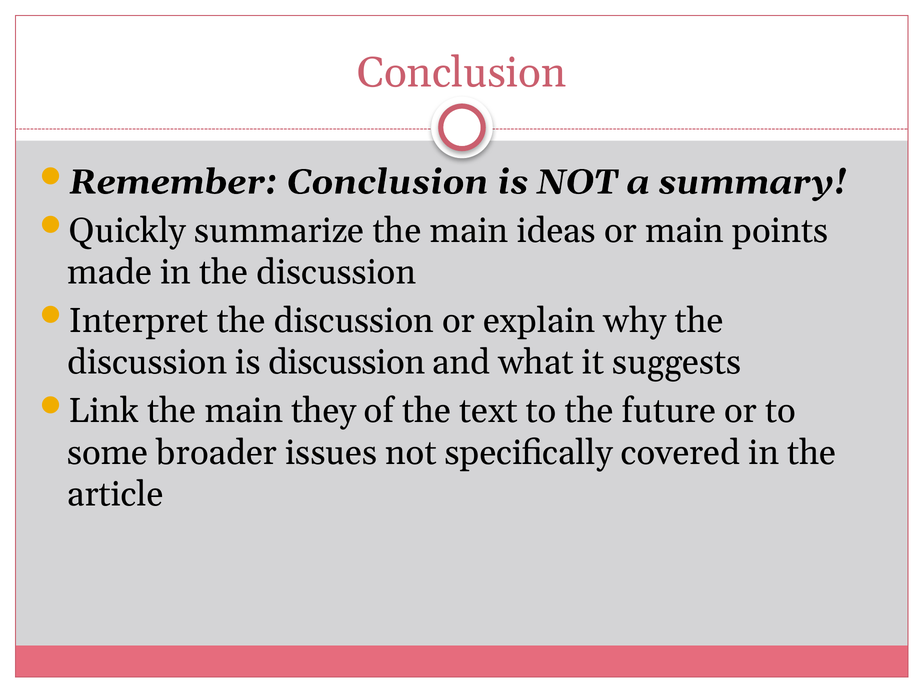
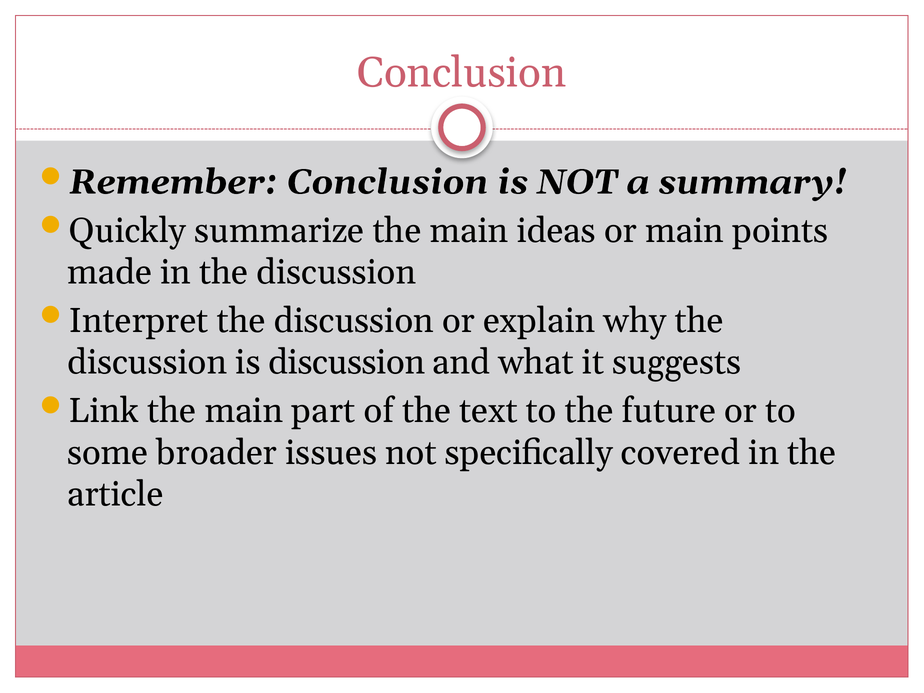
they: they -> part (323, 411)
